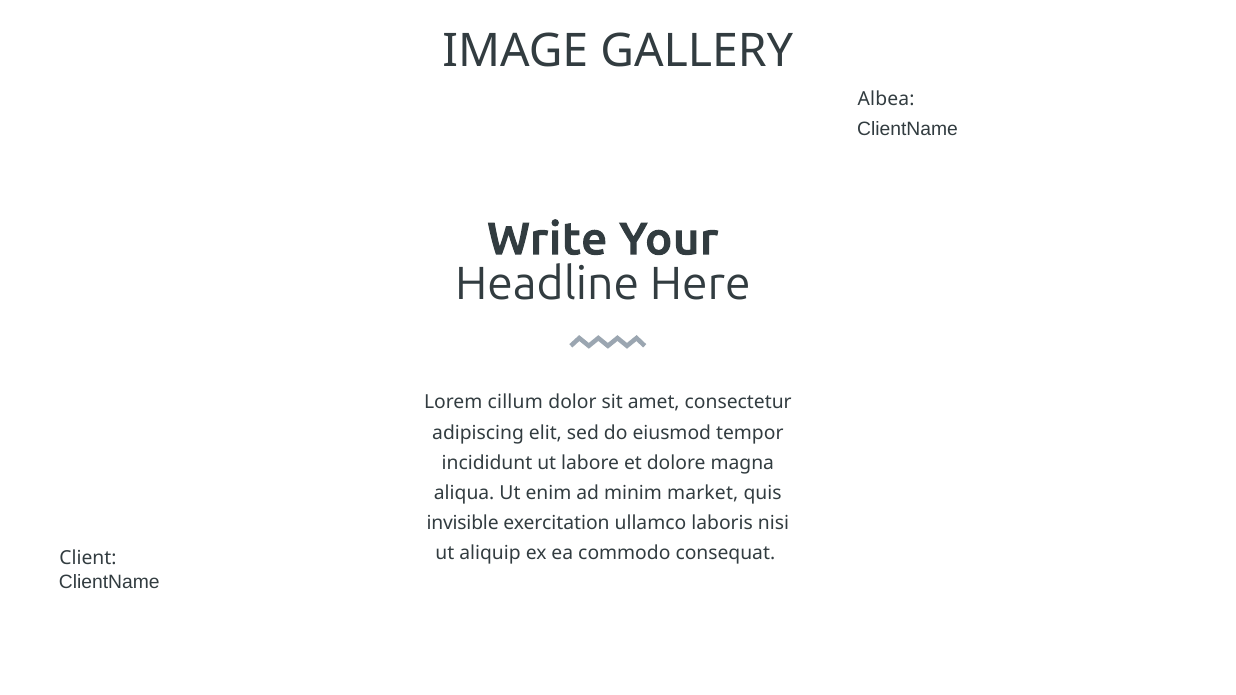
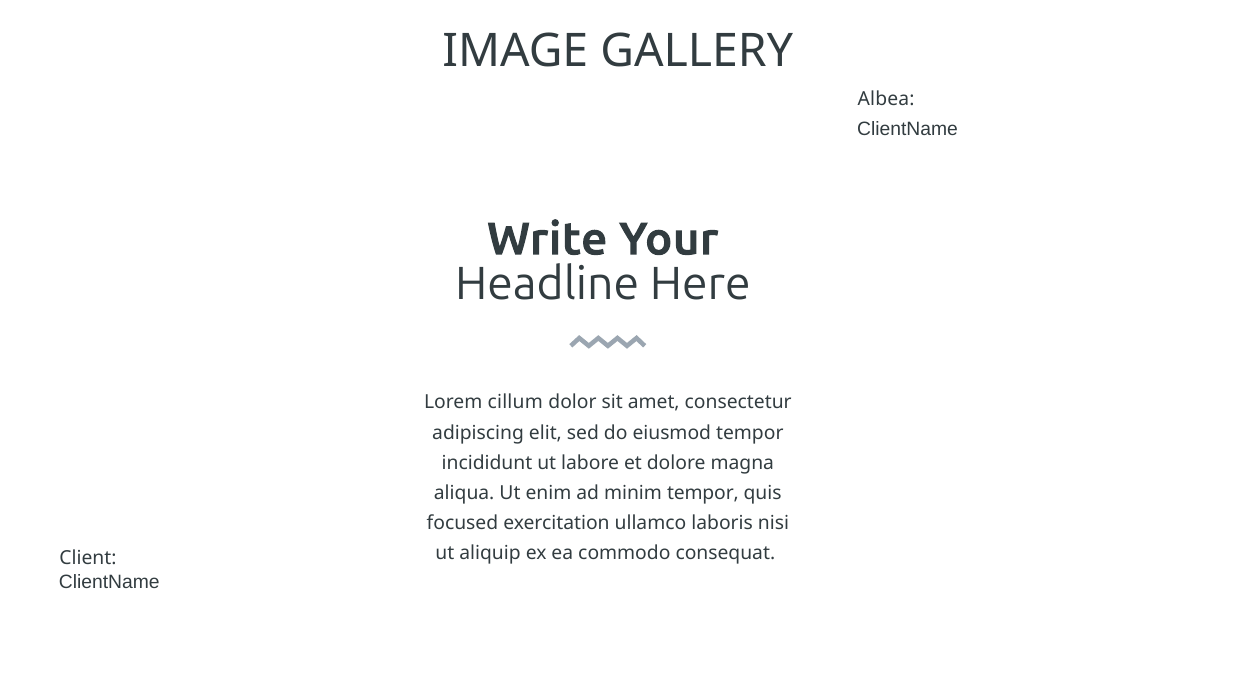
minim market: market -> tempor (703, 493)
invisible: invisible -> focused (462, 523)
